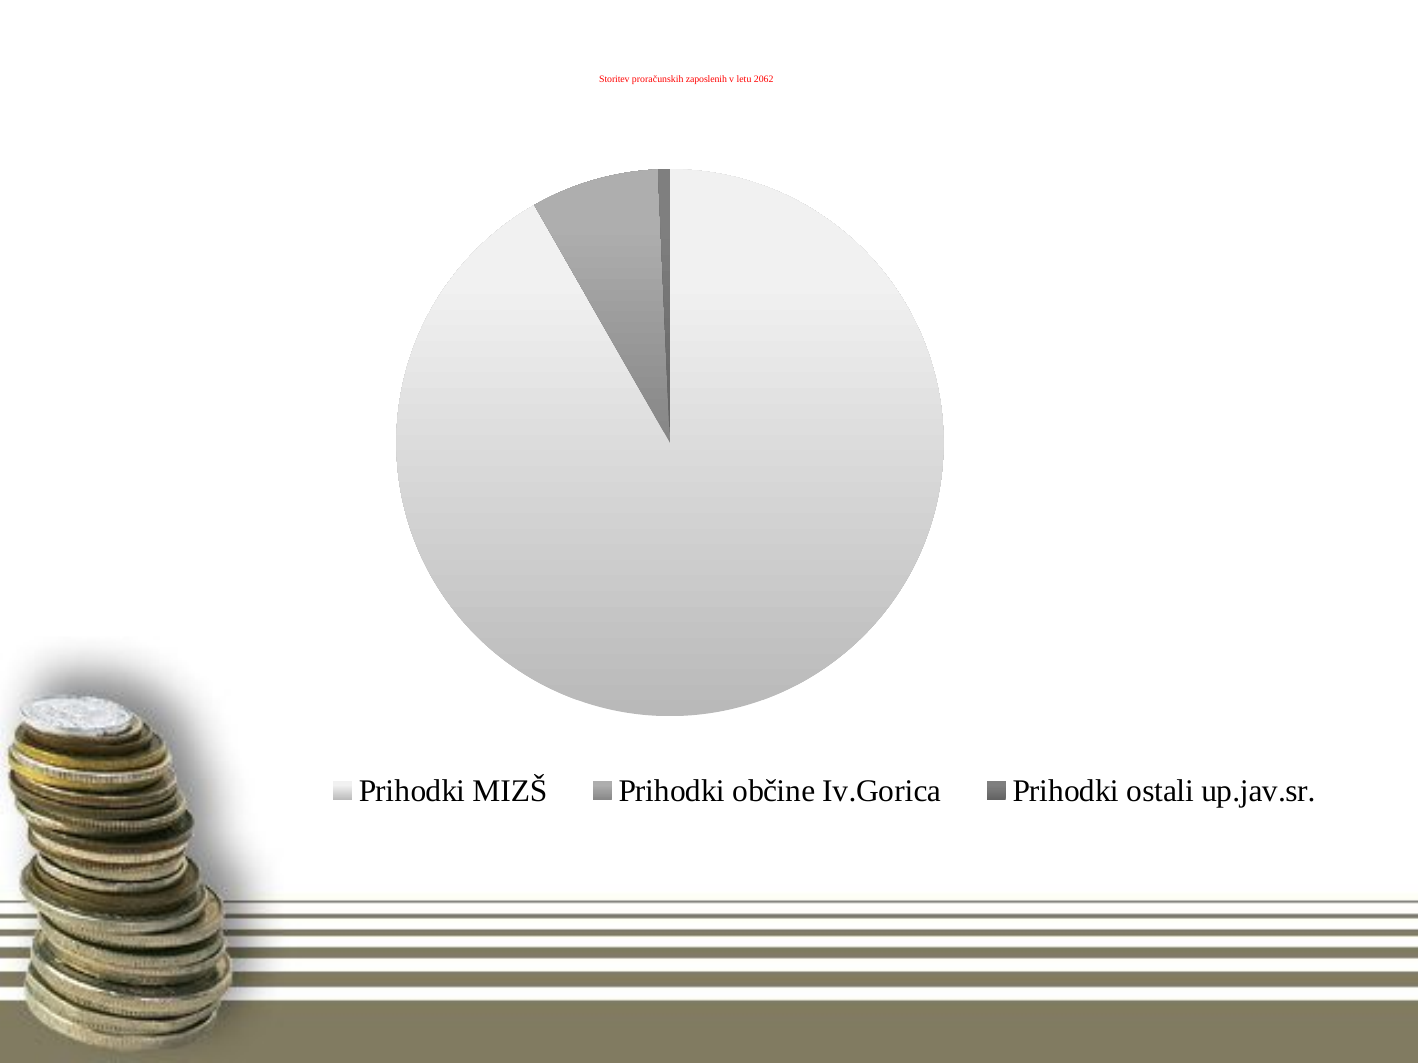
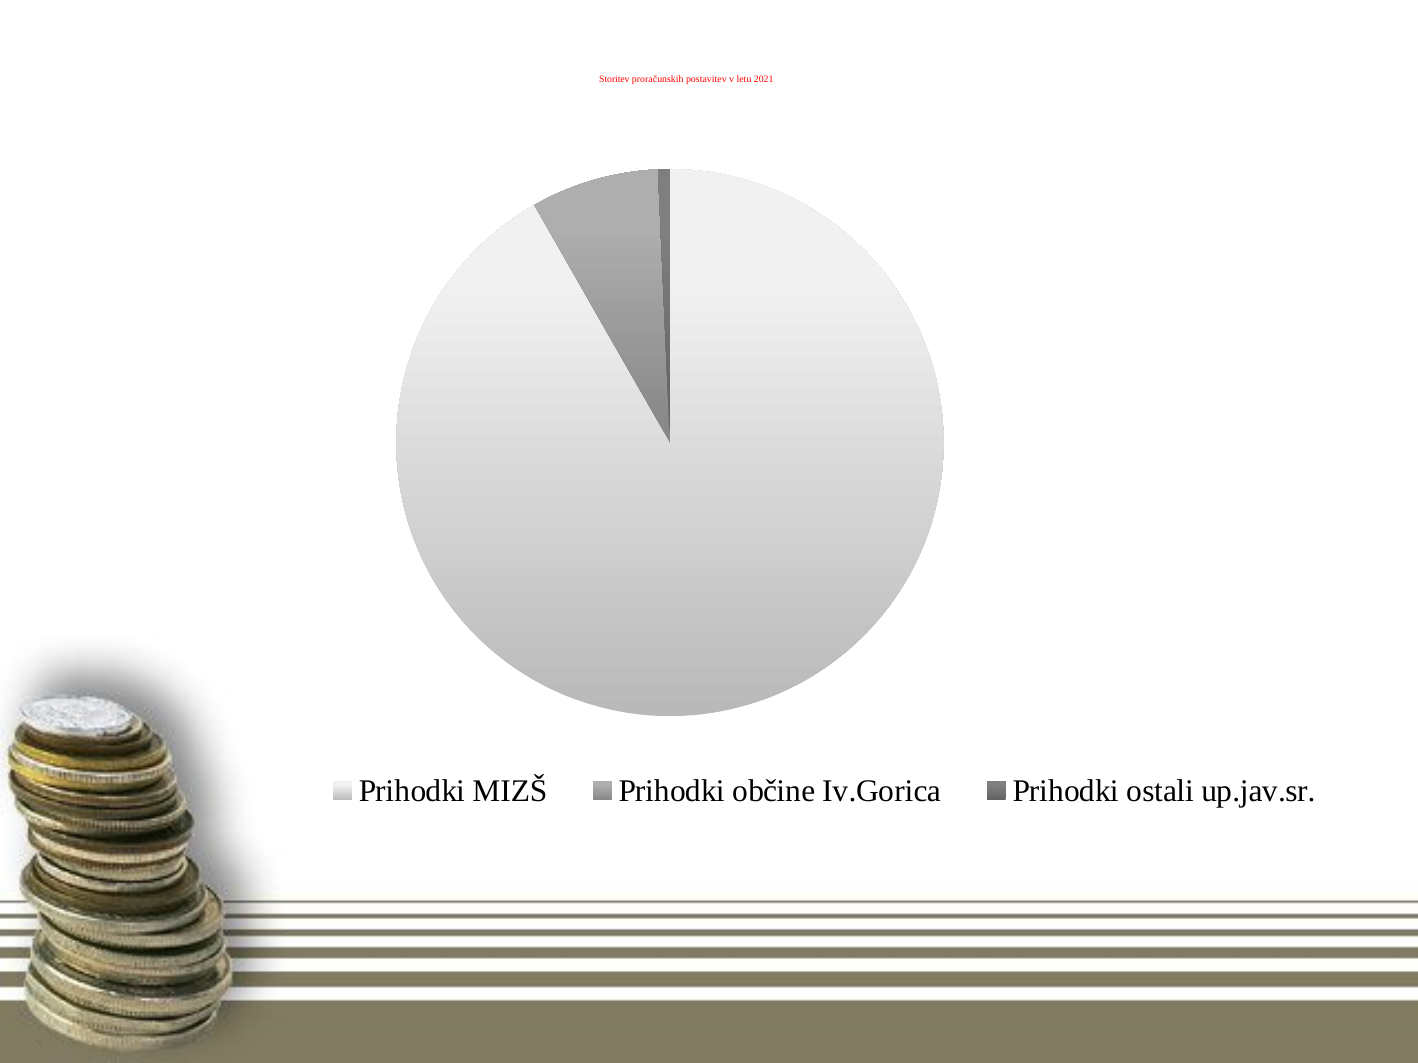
zaposlenih: zaposlenih -> postavitev (706, 80)
2062: 2062 -> 2021 (764, 80)
